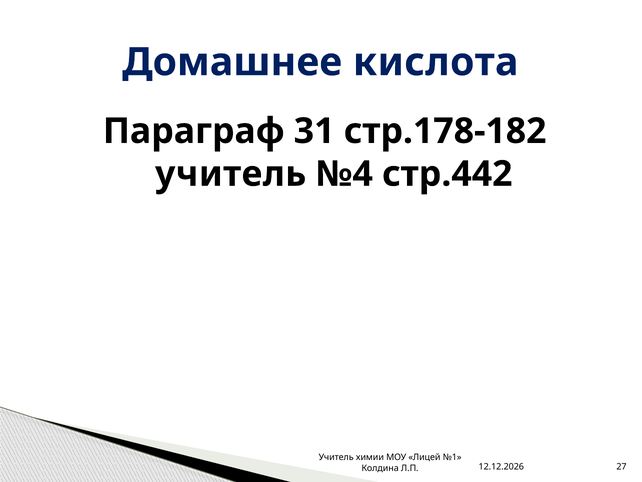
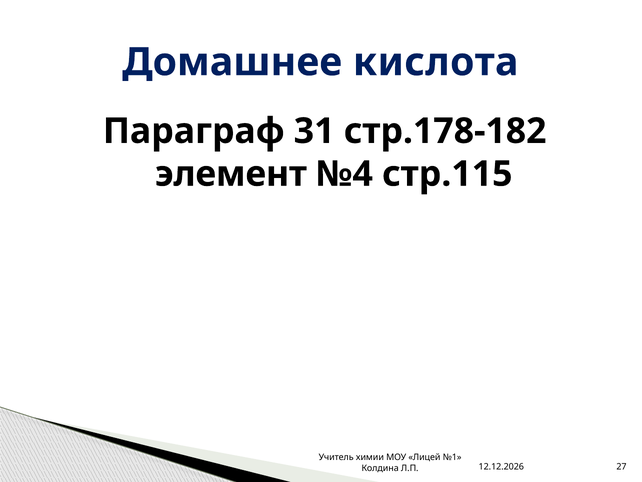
учитель: учитель -> элемент (231, 174)
стр.442: стр.442 -> стр.115 (447, 174)
